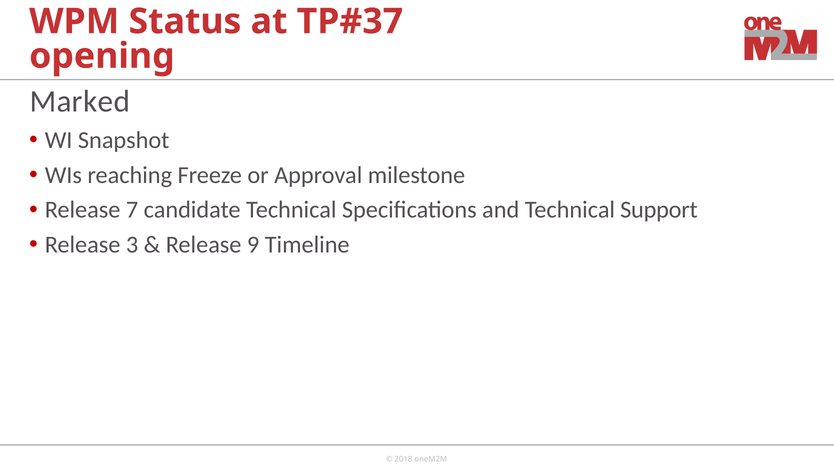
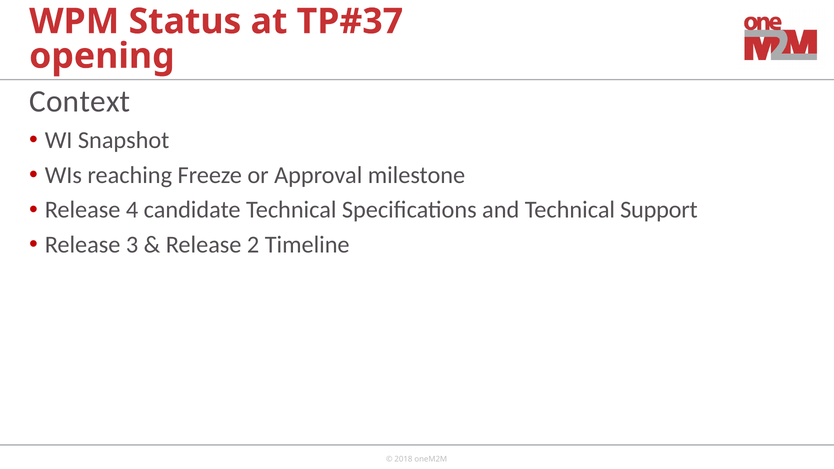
Marked: Marked -> Context (80, 101)
7: 7 -> 4 (132, 210)
9: 9 -> 2 (253, 245)
